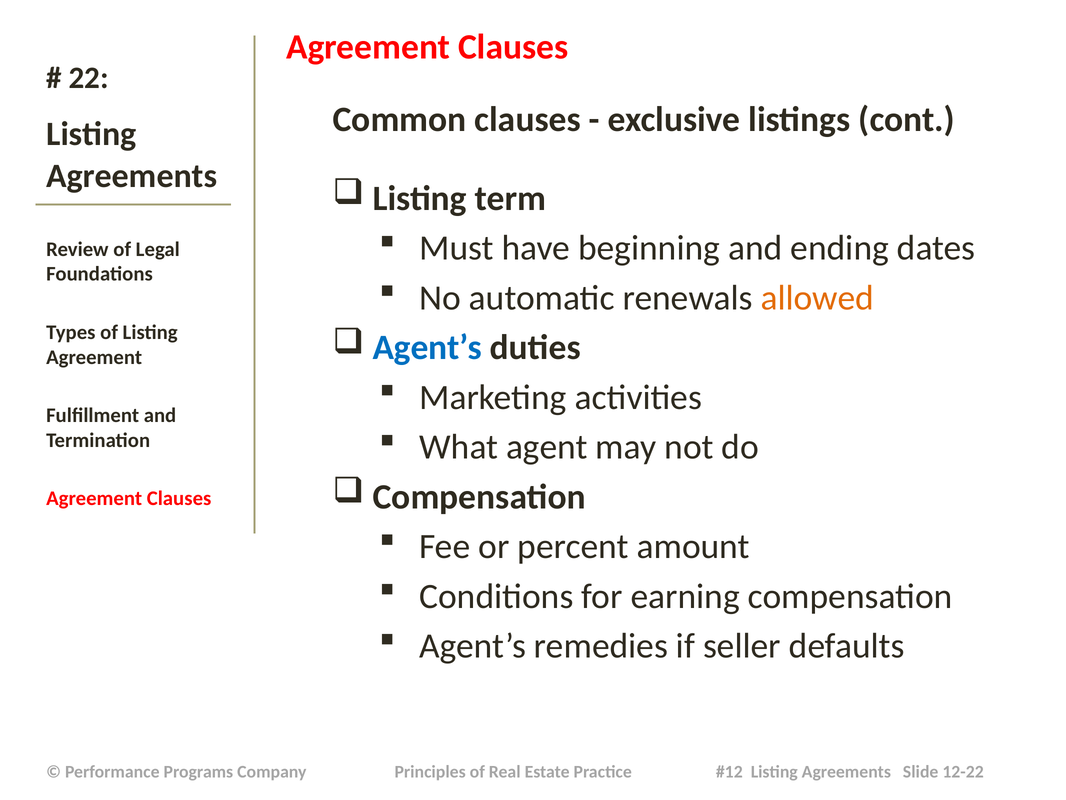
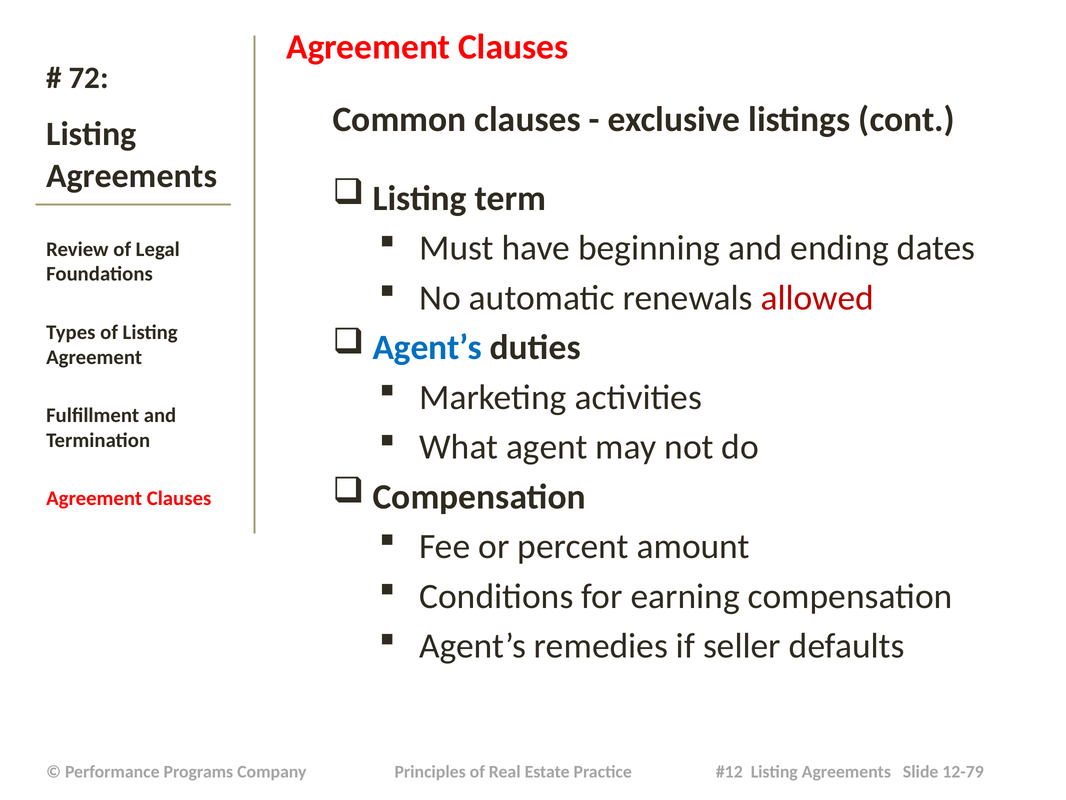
22: 22 -> 72 (89, 78)
allowed colour: orange -> red (817, 298)
12-22: 12-22 -> 12-79 (963, 771)
